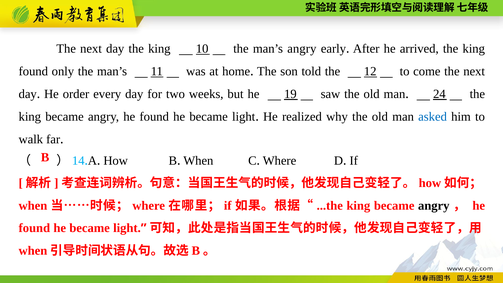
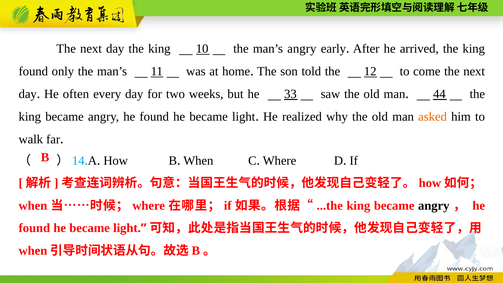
order: order -> often (76, 94)
19: 19 -> 33 (290, 94)
24: 24 -> 44 (439, 94)
asked colour: blue -> orange (433, 117)
